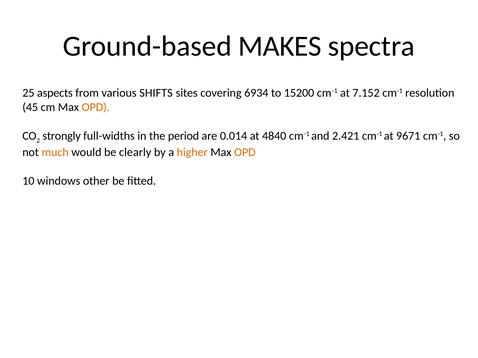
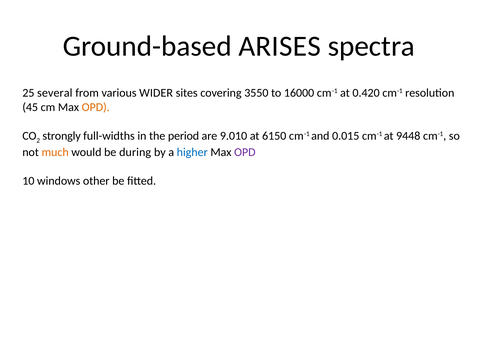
MAKES: MAKES -> ARISES (280, 46)
aspects: aspects -> several (55, 93)
SHIFTS: SHIFTS -> WIDER (156, 93)
6934: 6934 -> 3550 (256, 93)
15200: 15200 -> 16000 (299, 93)
7.152: 7.152 -> 0.420 (366, 93)
0.014: 0.014 -> 9.010 (234, 136)
4840: 4840 -> 6150 (274, 136)
2.421: 2.421 -> 0.015 (346, 136)
9671: 9671 -> 9448 (408, 136)
clearly: clearly -> during (135, 152)
higher colour: orange -> blue (192, 152)
OPD colour: orange -> purple (245, 152)
